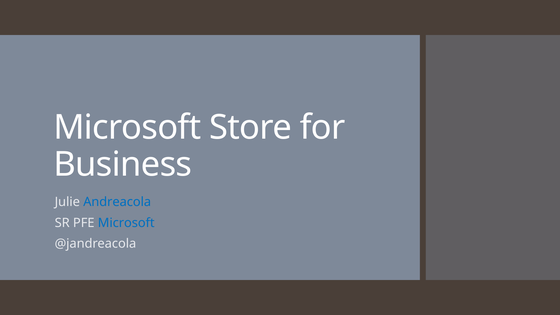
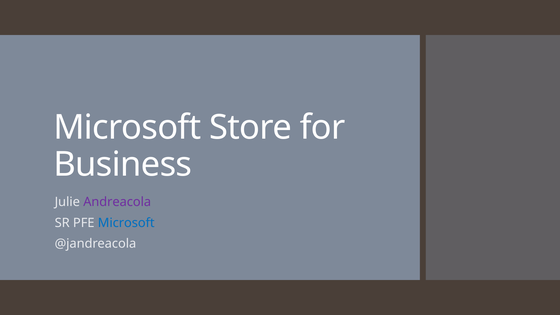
Andreacola colour: blue -> purple (117, 202)
